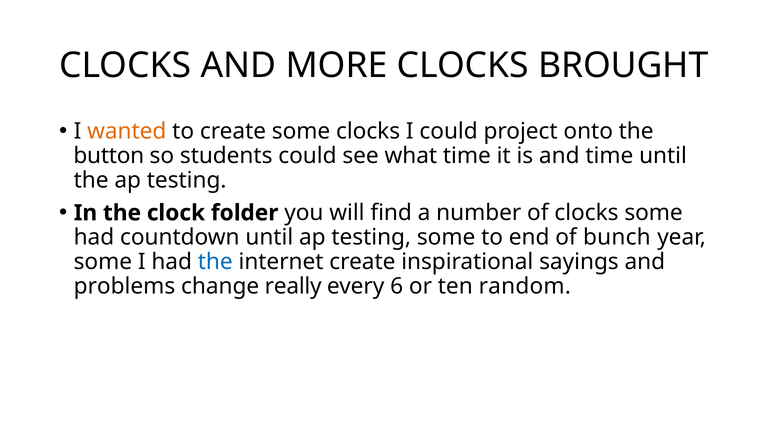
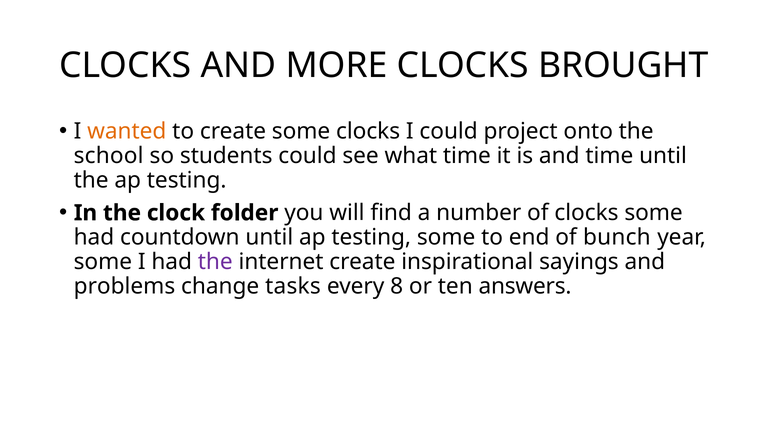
button: button -> school (109, 156)
the colour: blue -> purple (215, 262)
really: really -> tasks (293, 286)
6: 6 -> 8 (397, 286)
random: random -> answers (525, 286)
